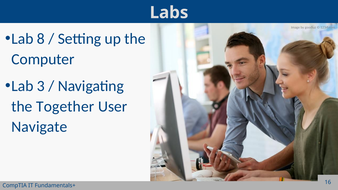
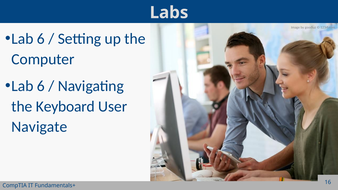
8: 8 -> 6 (41, 39)
3: 3 -> 6 (41, 86)
Together: Together -> Keyboard (65, 107)
